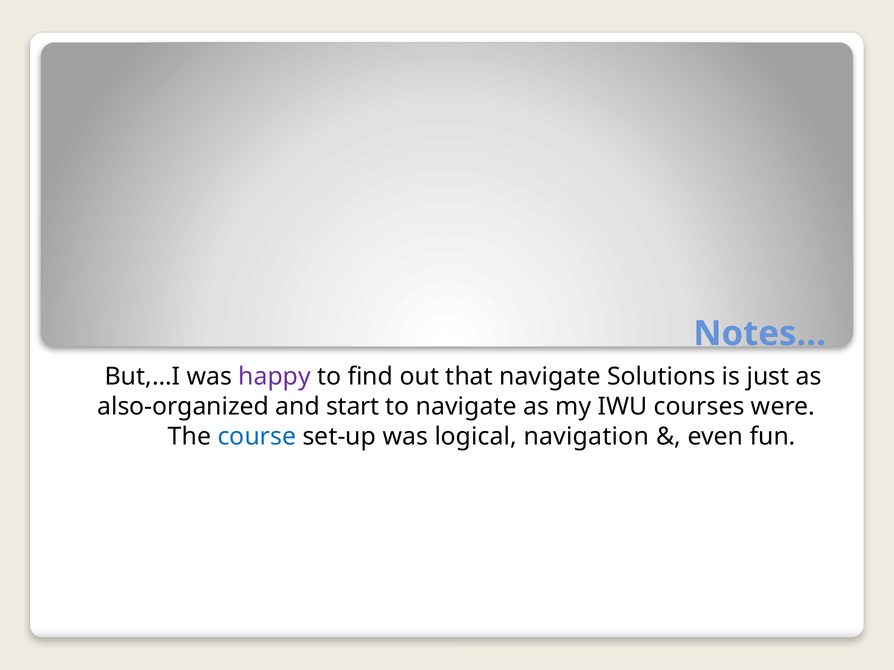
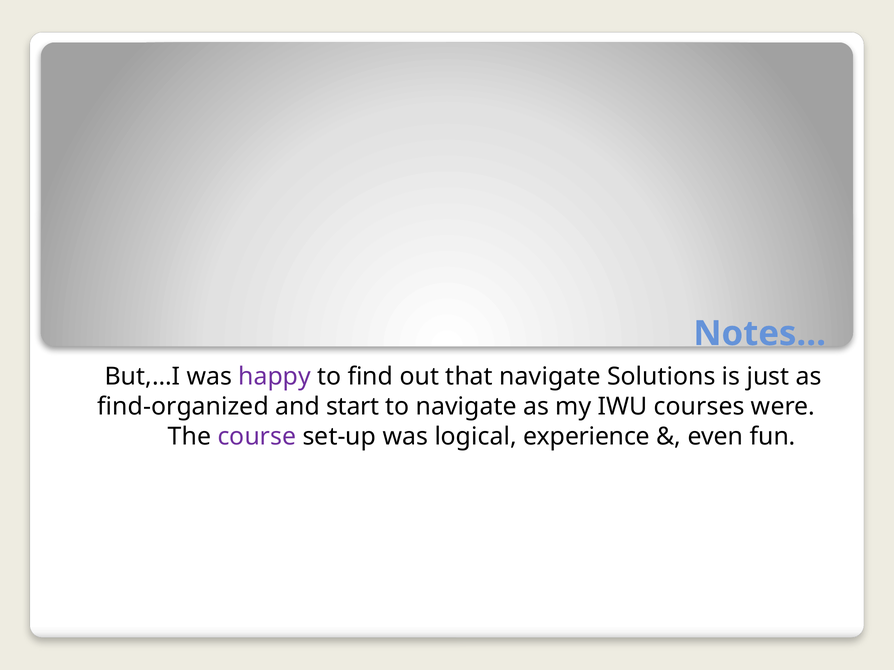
also-organized: also-organized -> find-organized (183, 407)
course colour: blue -> purple (257, 437)
navigation: navigation -> experience (587, 437)
